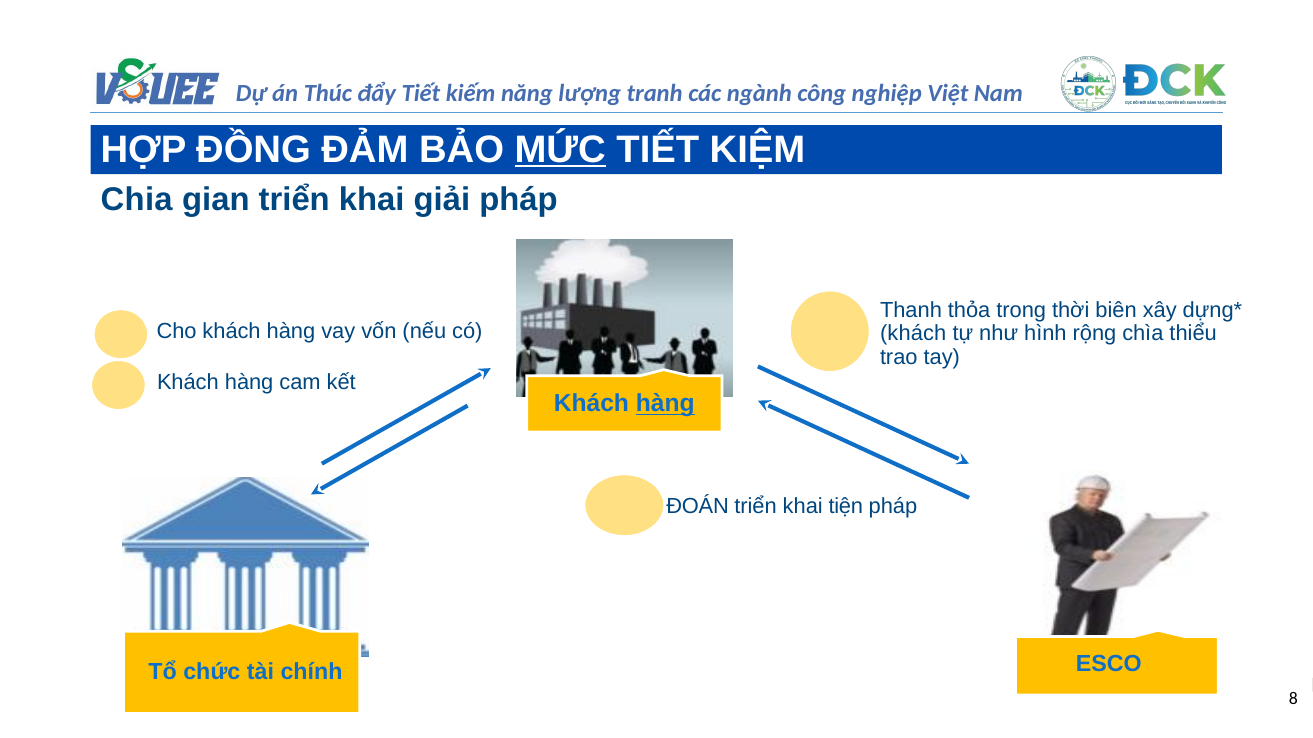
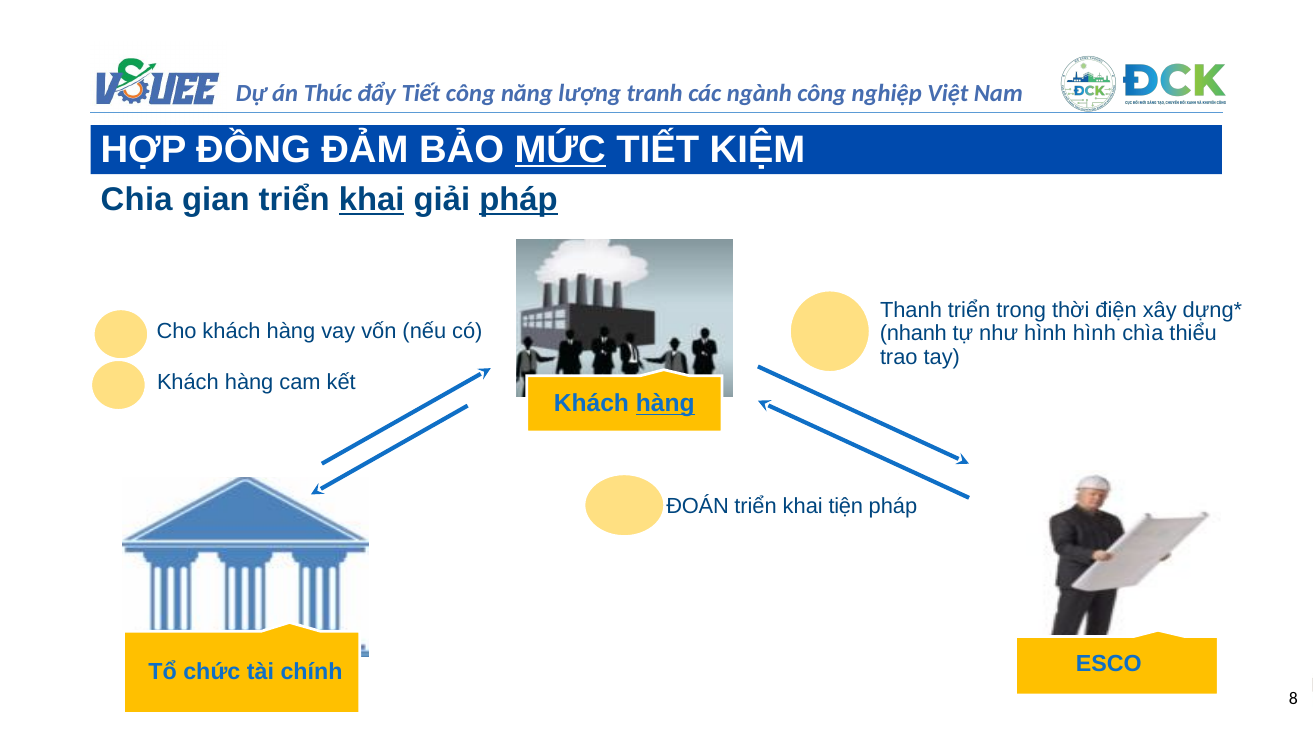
Tiết kiếm: kiếm -> công (471, 93)
khai underline: none -> present (372, 200)
pháp underline: none -> present (518, 200)
Thanh thỏa: thỏa -> triển (969, 310)
biên: biên -> điện (1116, 310)
khách: khách -> nhanh (913, 334)
hình rộng: rộng -> hình (1094, 334)
